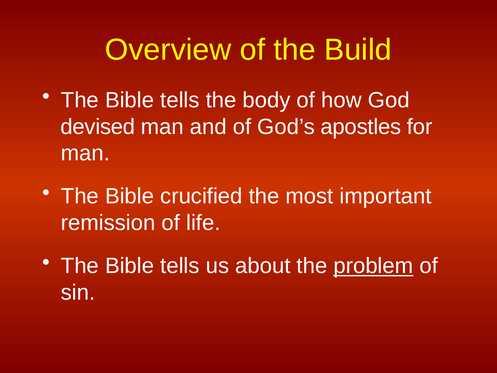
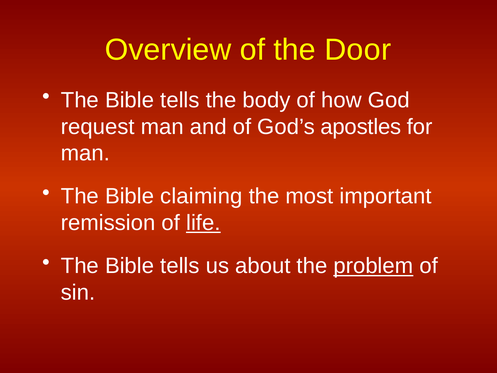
Build: Build -> Door (358, 50)
devised: devised -> request (98, 127)
crucified: crucified -> claiming (201, 196)
life underline: none -> present (203, 223)
